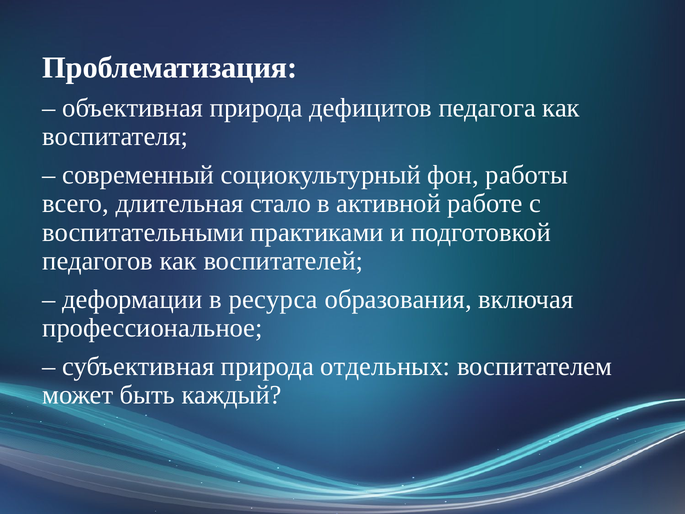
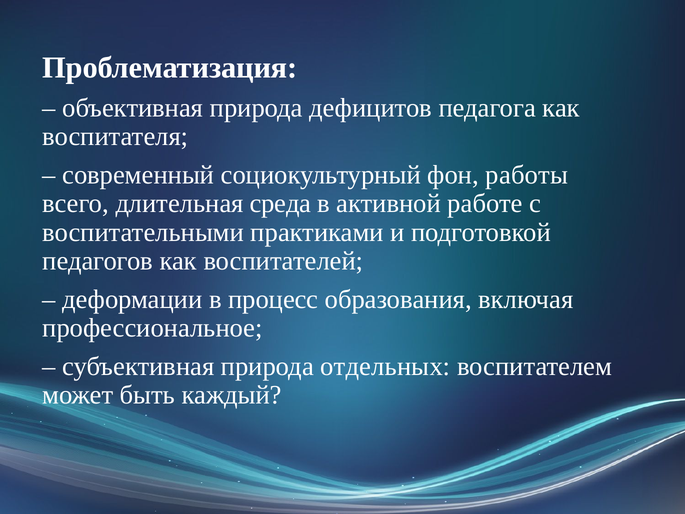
стало: стало -> среда (280, 204)
ресурса: ресурса -> процесс (273, 299)
